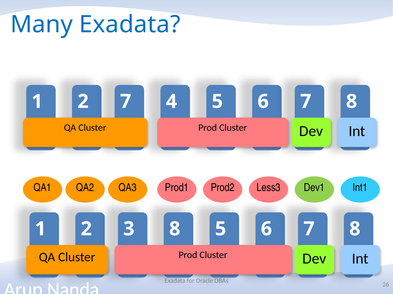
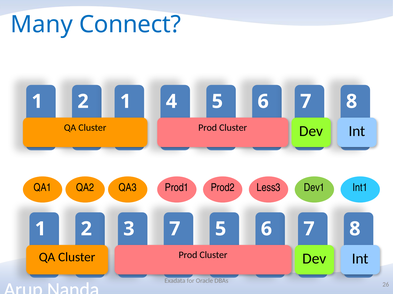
Many Exadata: Exadata -> Connect (130, 25)
2 7: 7 -> 1 (126, 102)
3 8: 8 -> 7 (175, 229)
